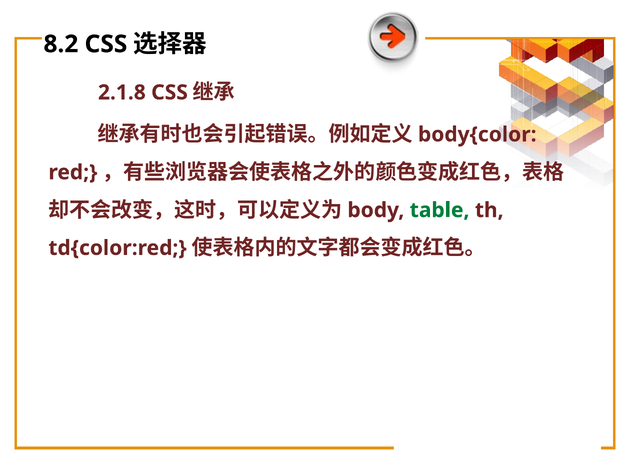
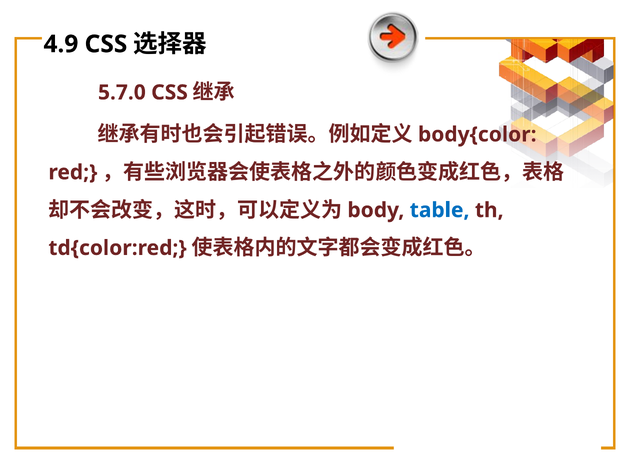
8.2: 8.2 -> 4.9 (61, 44)
2.1.8: 2.1.8 -> 5.7.0 (122, 92)
table colour: green -> blue (440, 210)
